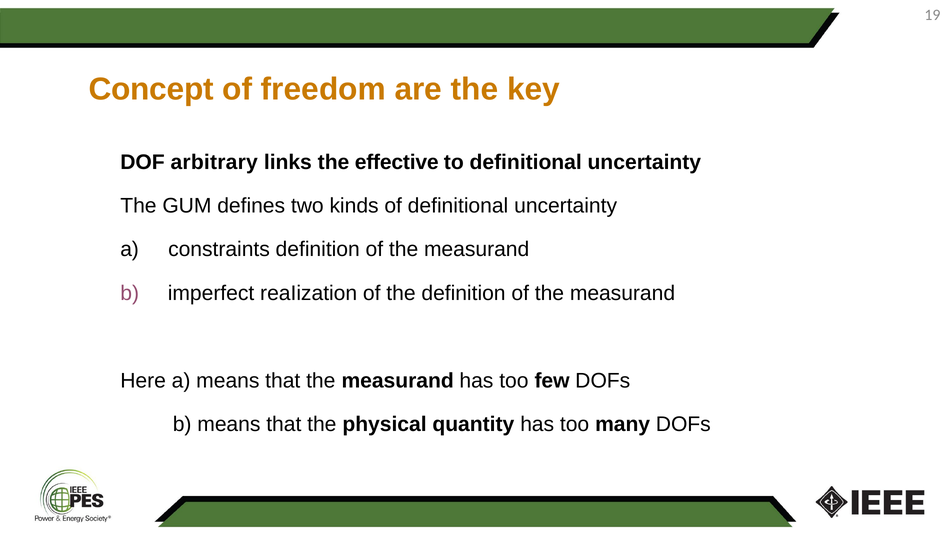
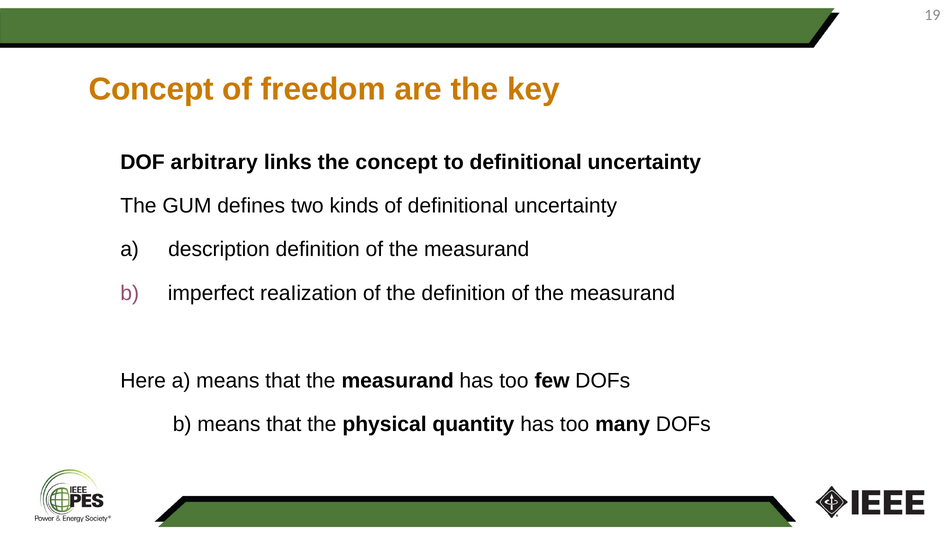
the effective: effective -> concept (397, 162)
constraints: constraints -> description (219, 249)
